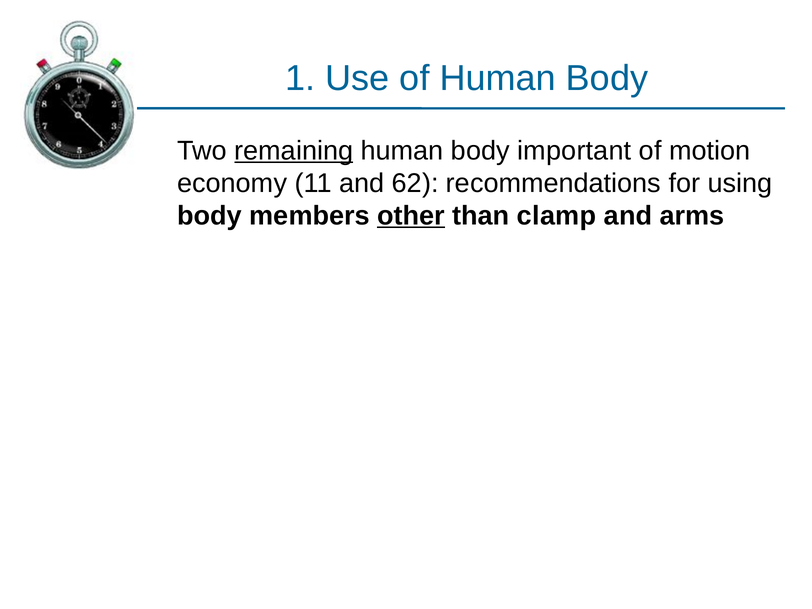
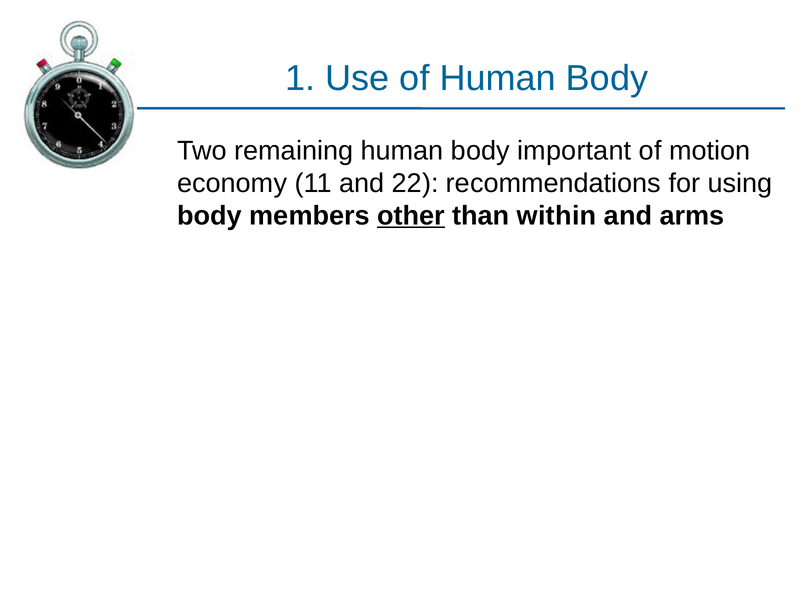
remaining underline: present -> none (294, 151)
62: 62 -> 22 (415, 183)
clamp: clamp -> within (557, 216)
